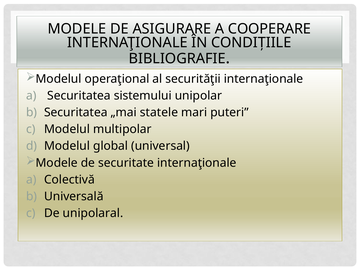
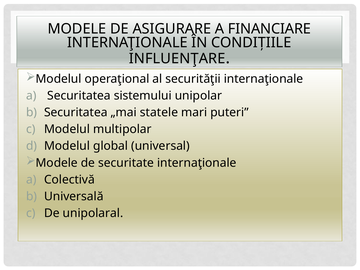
COOPERARE: COOPERARE -> FINANCIARE (269, 29)
BIBLIOGRAFIE: BIBLIOGRAFIE -> INFLUENŢARE (177, 59)
